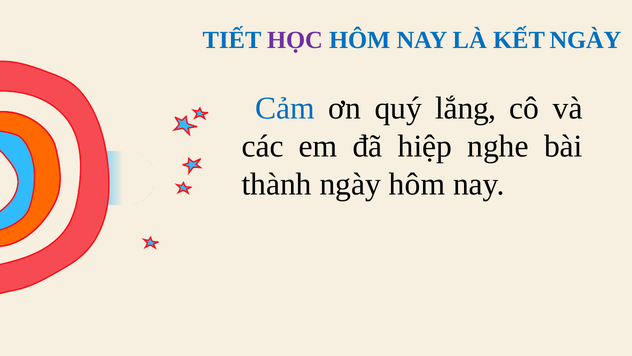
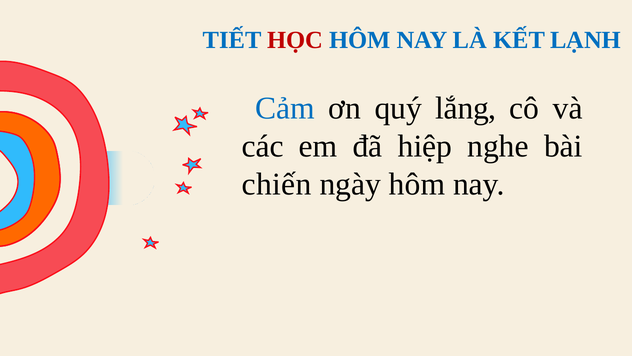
HỌC colour: purple -> red (295, 40)
KẾT NGÀY: NGÀY -> LẠNH (586, 40)
thành: thành -> chiến (277, 184)
